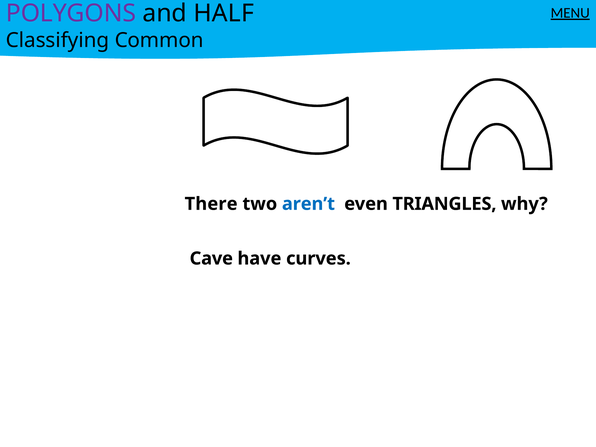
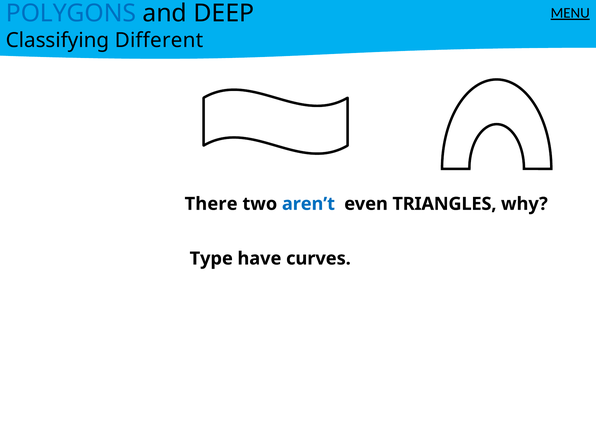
POLYGONS colour: purple -> blue (71, 13)
HALF: HALF -> DEEP (224, 13)
Common: Common -> Different (159, 40)
Cave: Cave -> Type (211, 259)
